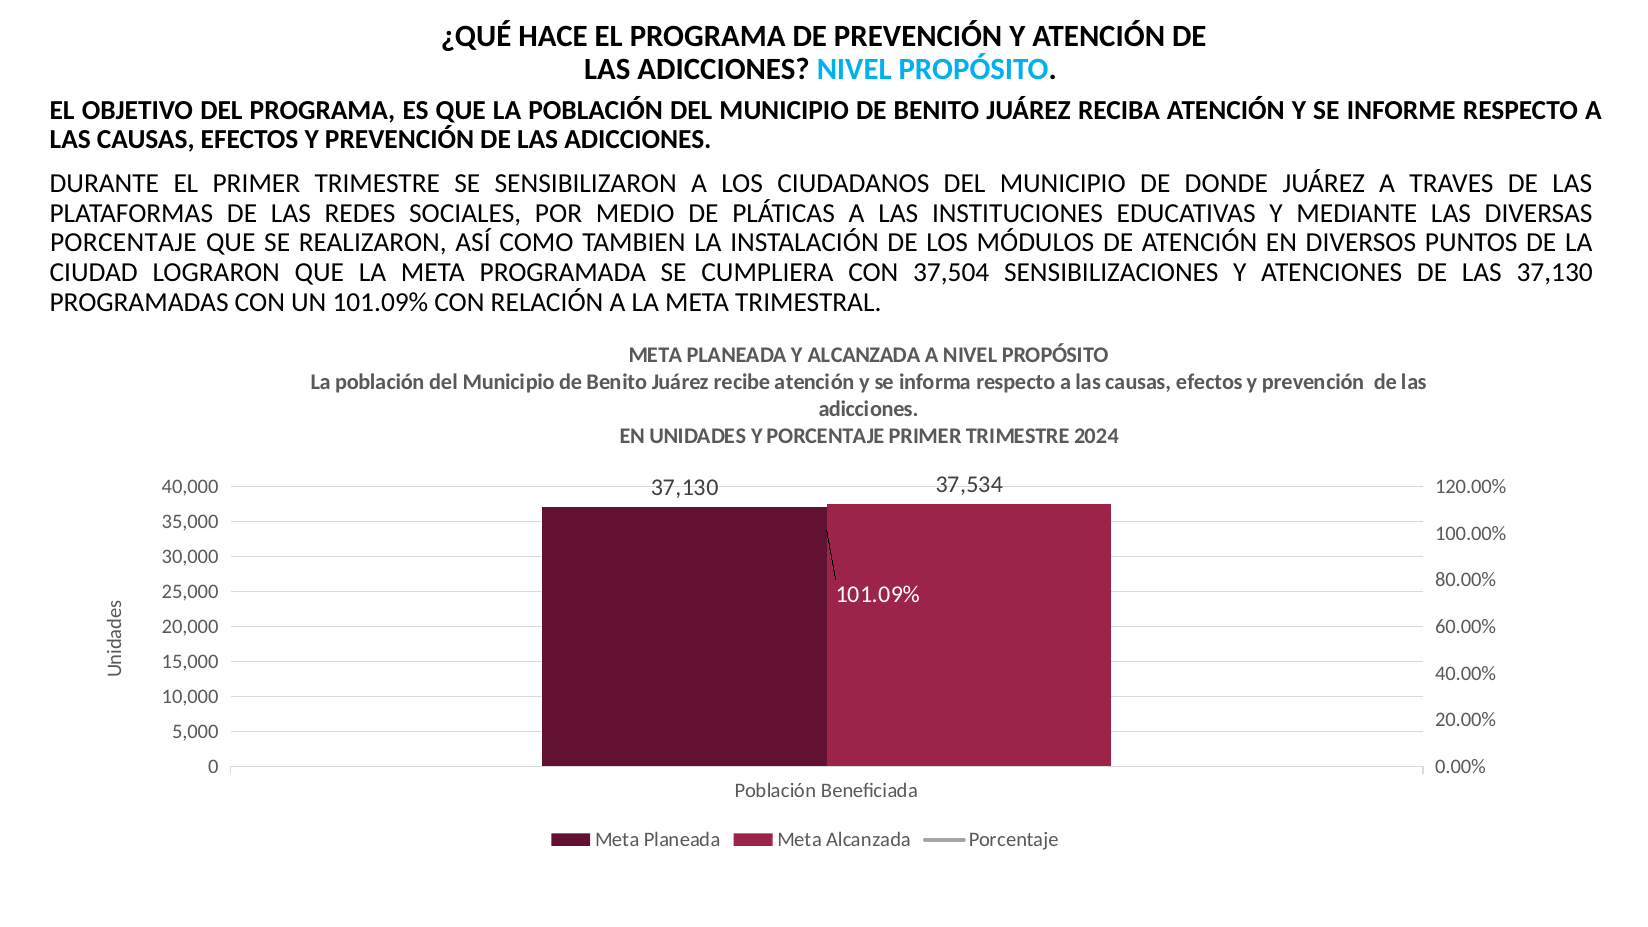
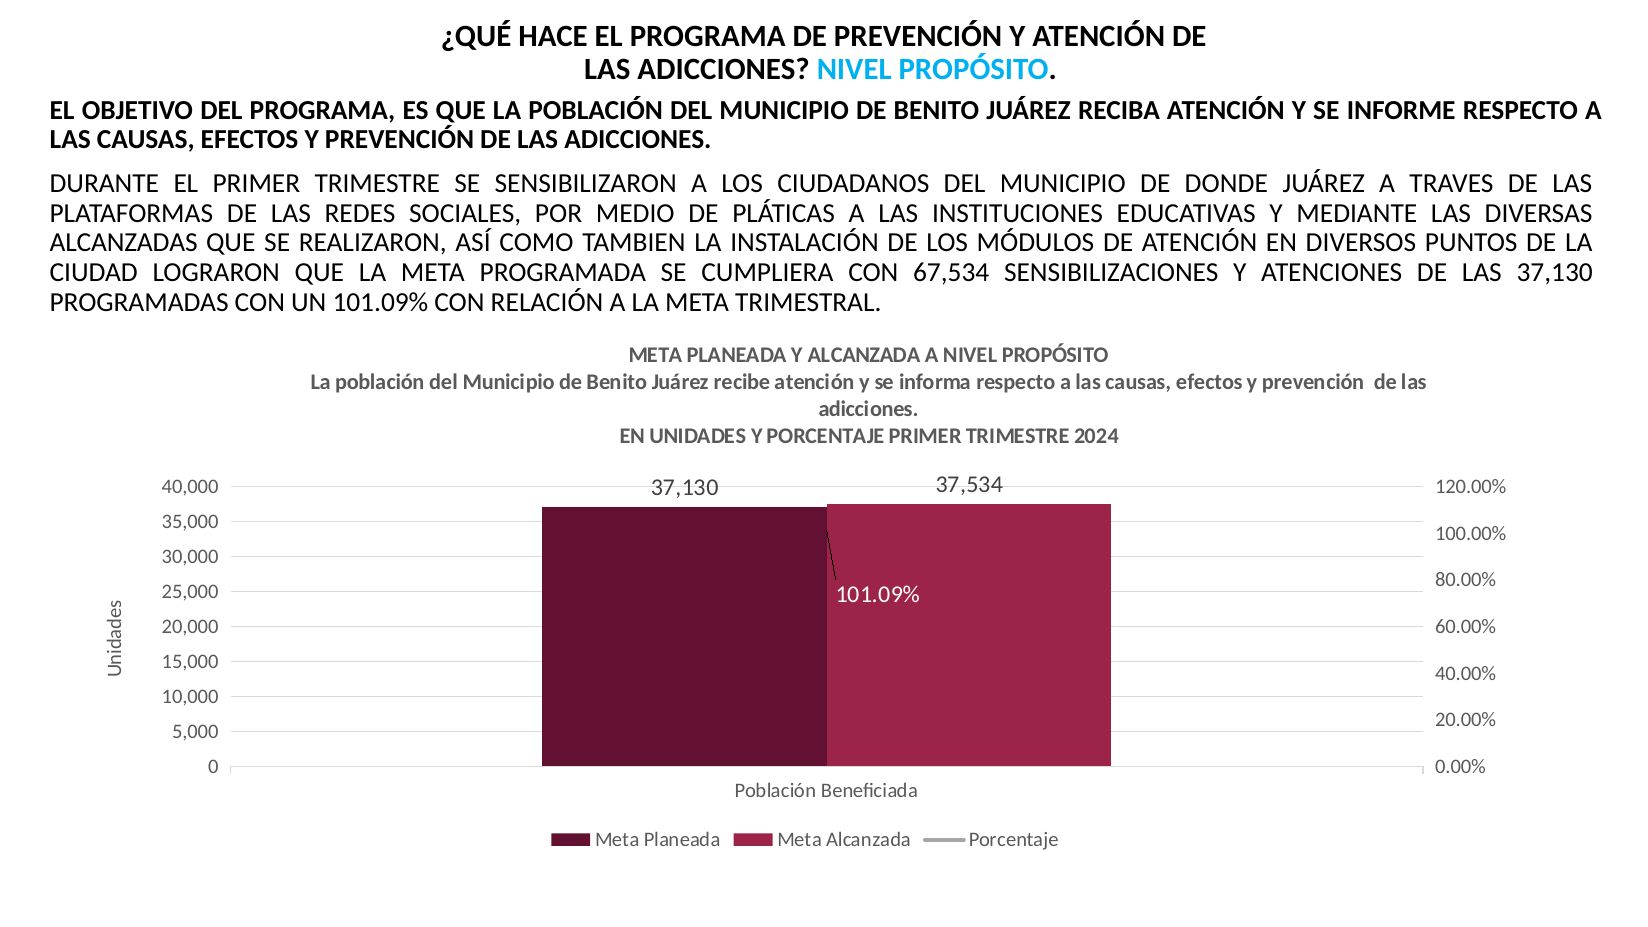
PORCENTAJE: PORCENTAJE -> ALCANZADAS (124, 243)
37,504: 37,504 -> 67,534 (951, 272)
